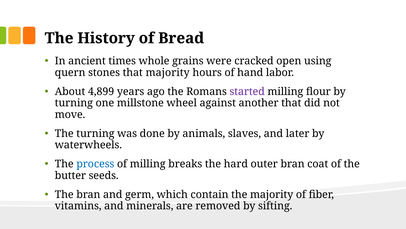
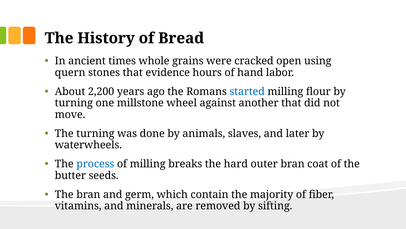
that majority: majority -> evidence (168, 72)
4,899: 4,899 -> 2,200 (101, 91)
started colour: purple -> blue (247, 91)
